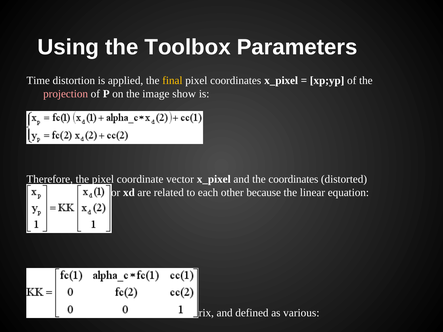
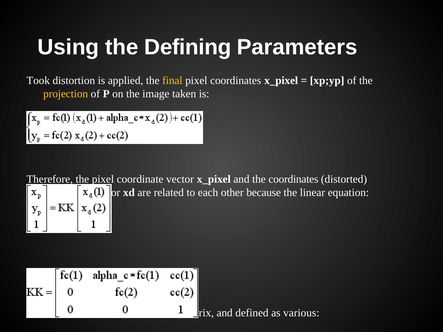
Toolbox: Toolbox -> Defining (188, 47)
Time: Time -> Took (38, 80)
projection colour: pink -> yellow (66, 94)
show: show -> taken (184, 94)
